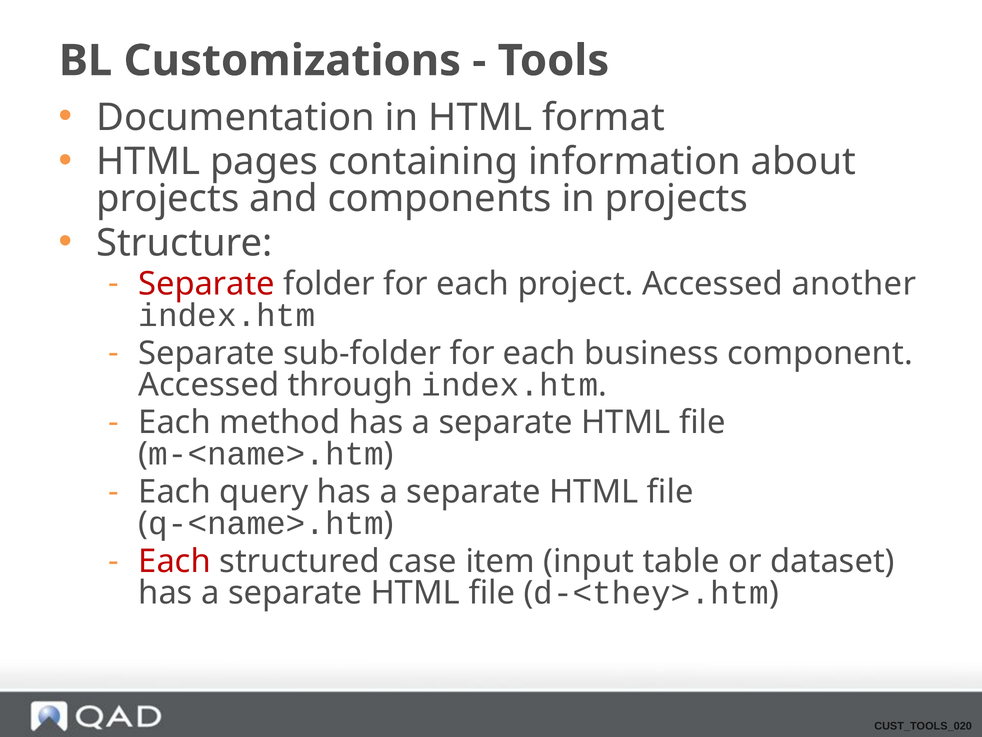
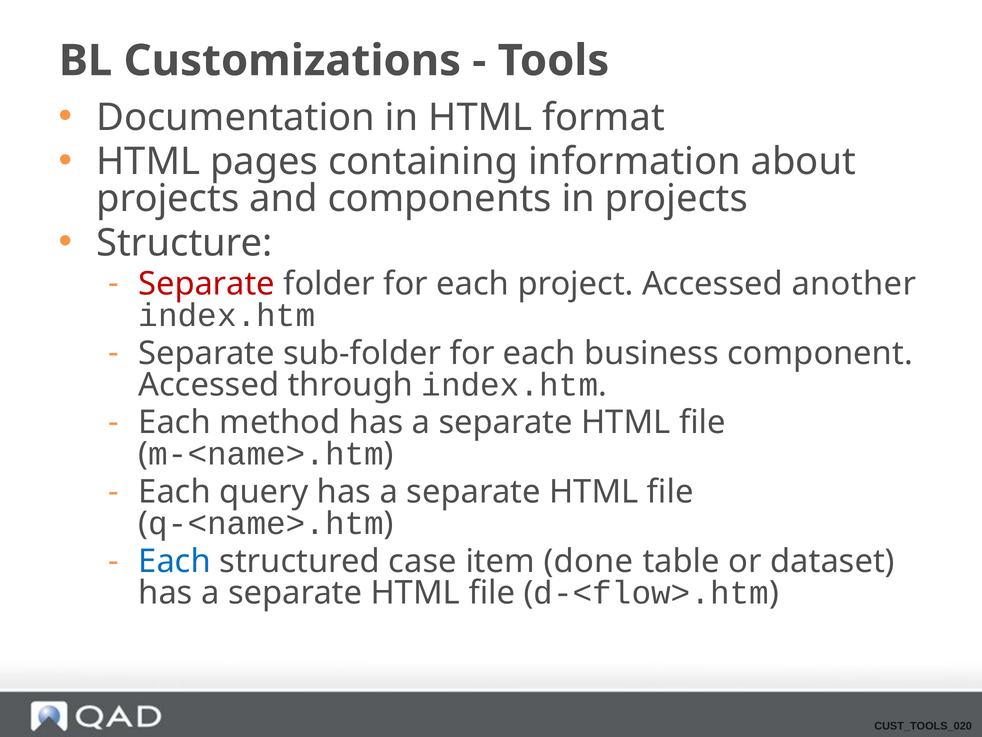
Each colour: red -> blue (175, 561)
input: input -> done (589, 561)
d-<they>.htm: d-<they>.htm -> d-<flow>.htm (651, 593)
